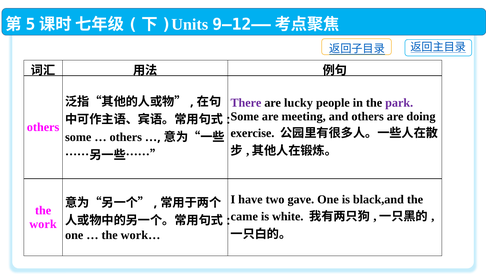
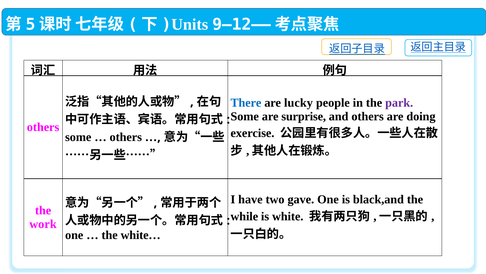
There colour: purple -> blue (246, 103)
meeting: meeting -> surprise (304, 116)
came: came -> while (244, 216)
work…: work… -> white… (141, 234)
